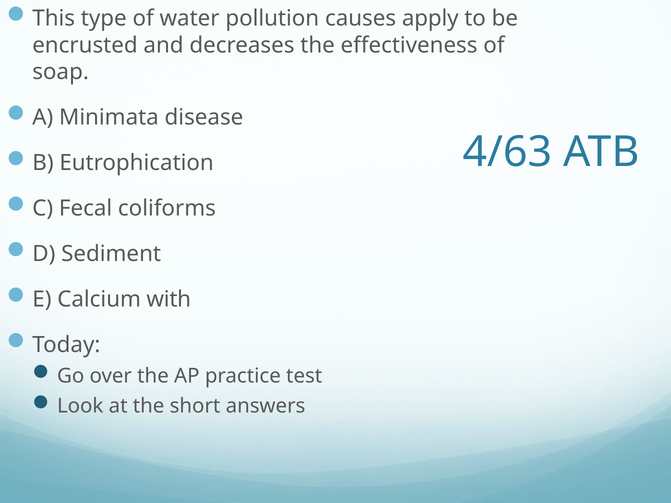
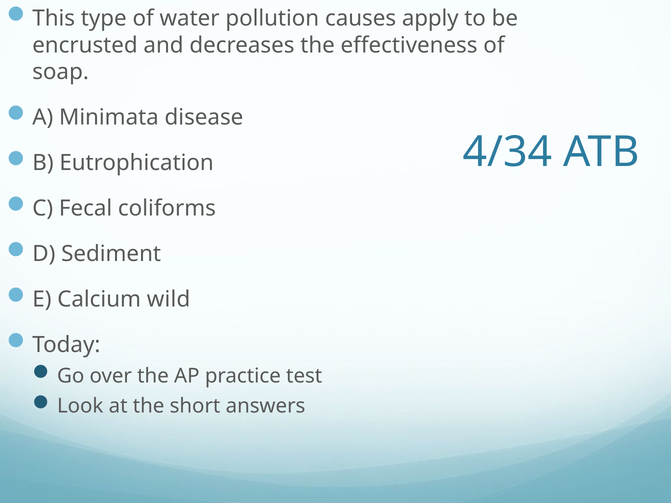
4/63: 4/63 -> 4/34 (508, 152)
with: with -> wild (169, 299)
